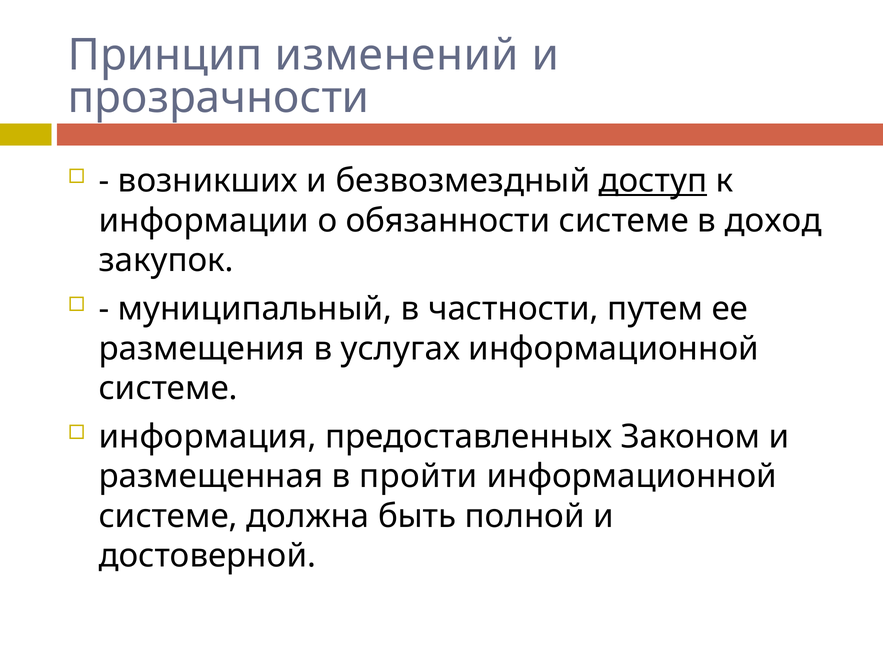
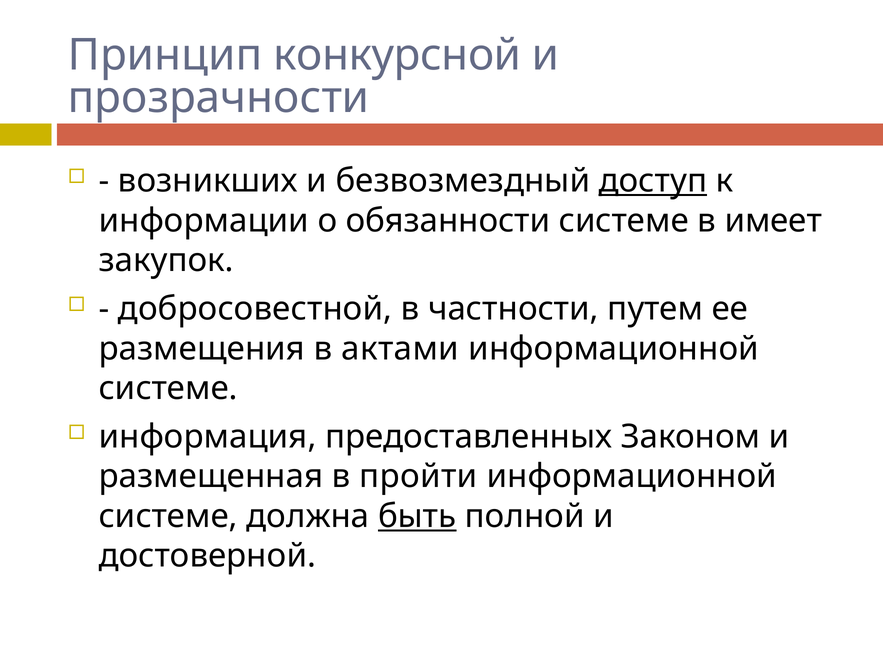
изменений: изменений -> конкурсной (397, 55)
доход: доход -> имеет (773, 221)
муниципальный: муниципальный -> добросовестной (255, 309)
услугах: услугах -> актами (400, 349)
быть underline: none -> present (417, 516)
